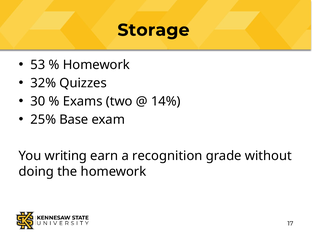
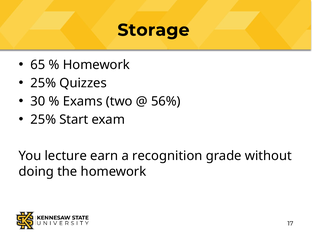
53: 53 -> 65 (38, 65)
32%: 32% -> 25% (43, 83)
14%: 14% -> 56% (166, 101)
Base: Base -> Start (74, 119)
writing: writing -> lecture (66, 156)
